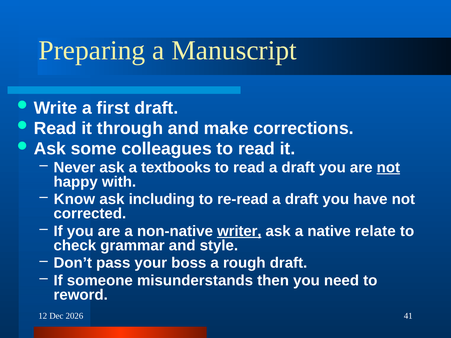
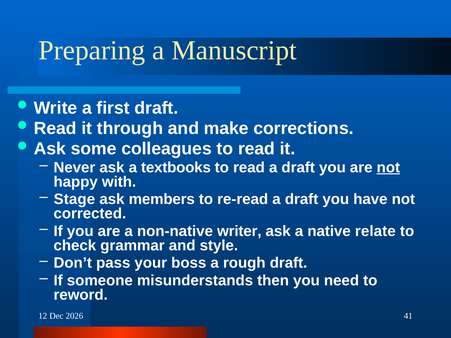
Know: Know -> Stage (74, 199)
including: including -> members (162, 199)
writer underline: present -> none (239, 231)
